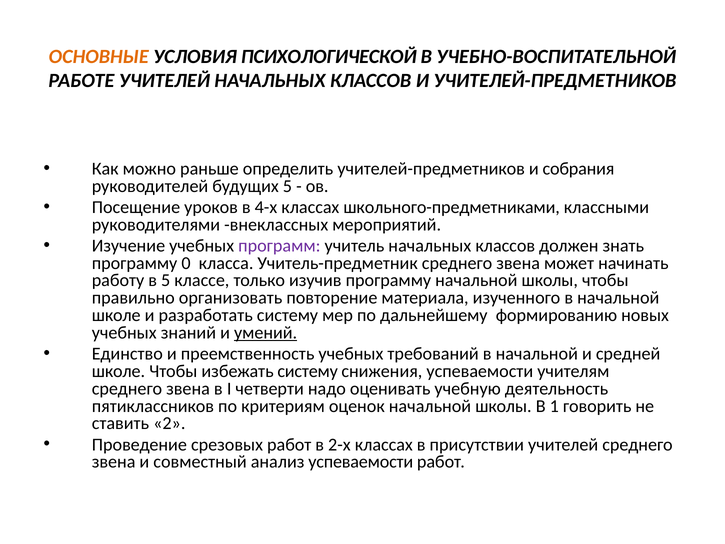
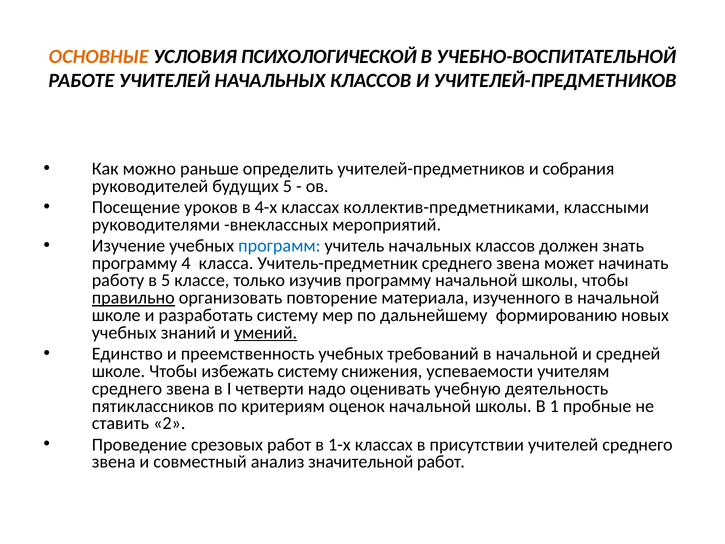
школьного-предметниками: школьного-предметниками -> коллектив-предметниками (452, 207)
программ colour: purple -> blue (279, 246)
0: 0 -> 4 (186, 263)
правильно underline: none -> present (133, 298)
говорить: говорить -> пробные (597, 406)
2-х: 2-х -> 1-х (339, 444)
анализ успеваемости: успеваемости -> значительной (361, 462)
